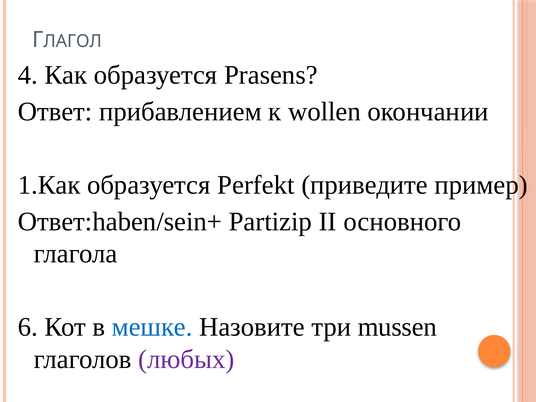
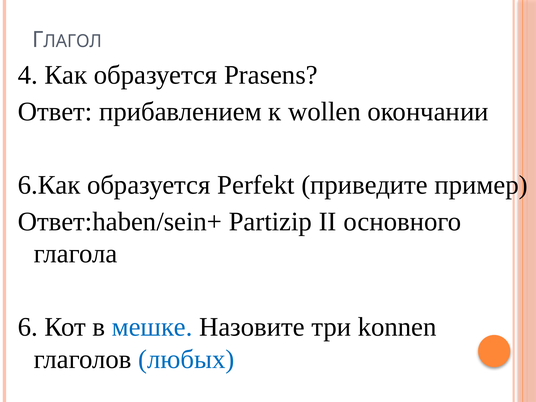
1.Как: 1.Как -> 6.Как (49, 185)
mussen: mussen -> konnen (397, 327)
любых colour: purple -> blue (186, 359)
